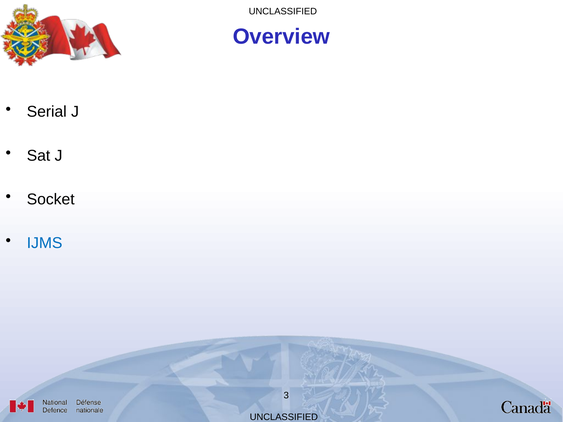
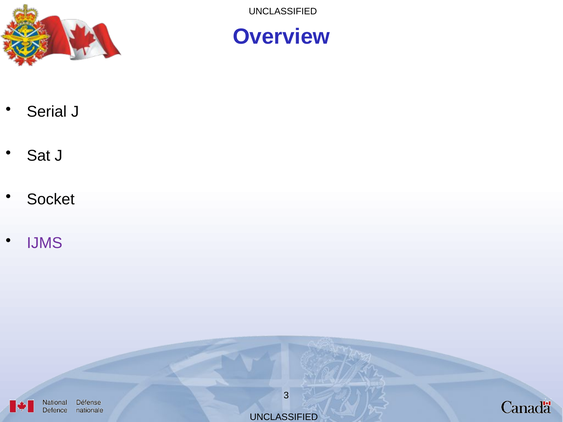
IJMS colour: blue -> purple (45, 243)
